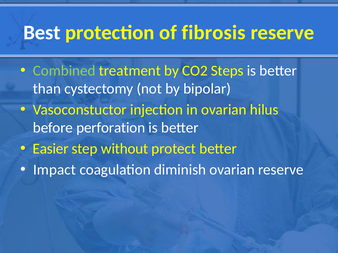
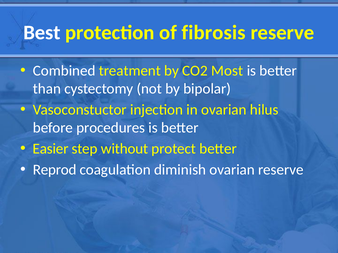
Combined colour: light green -> white (64, 71)
Steps: Steps -> Most (227, 71)
perforation: perforation -> procedures (111, 128)
Impact: Impact -> Reprod (55, 170)
